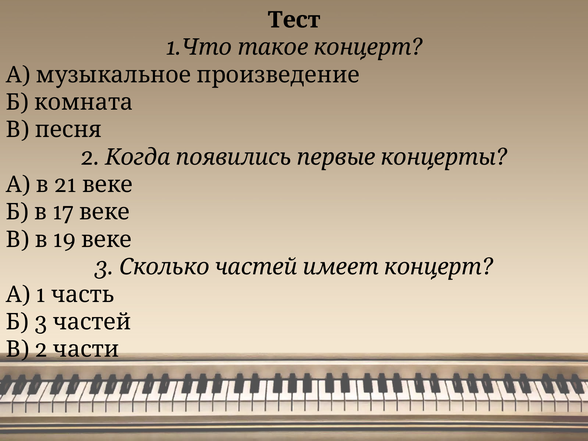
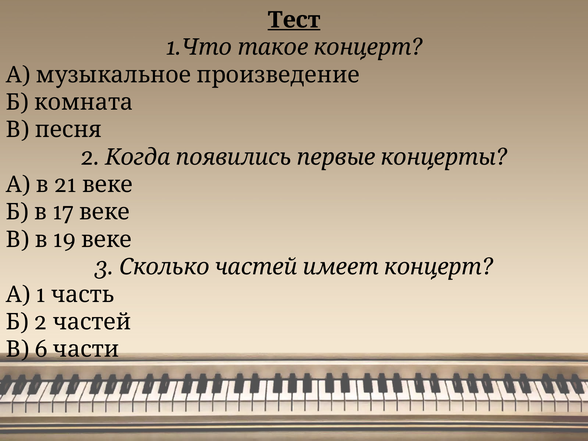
Тест underline: none -> present (294, 20)
3: 3 -> 2 (41, 322)
2: 2 -> 6 (41, 349)
